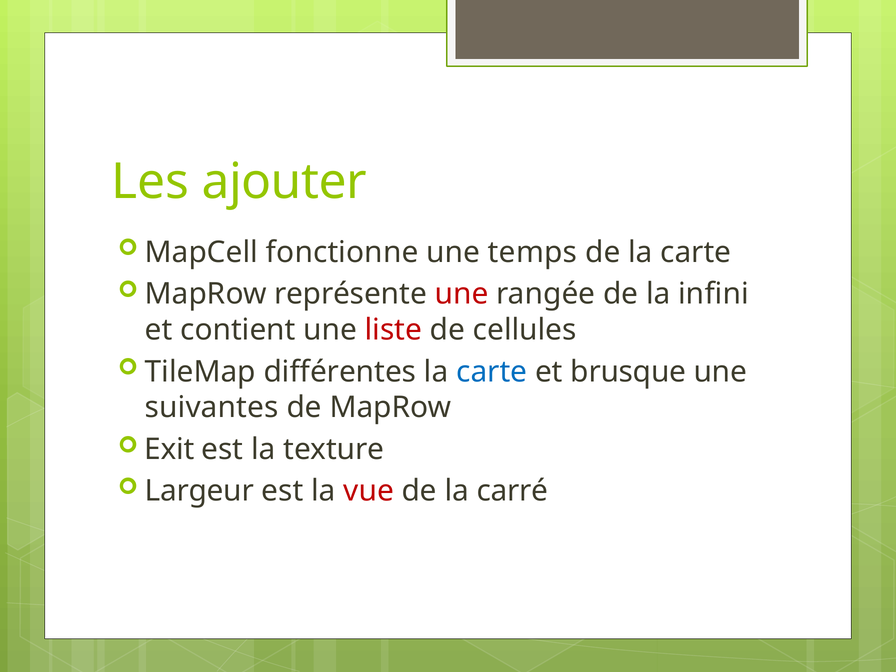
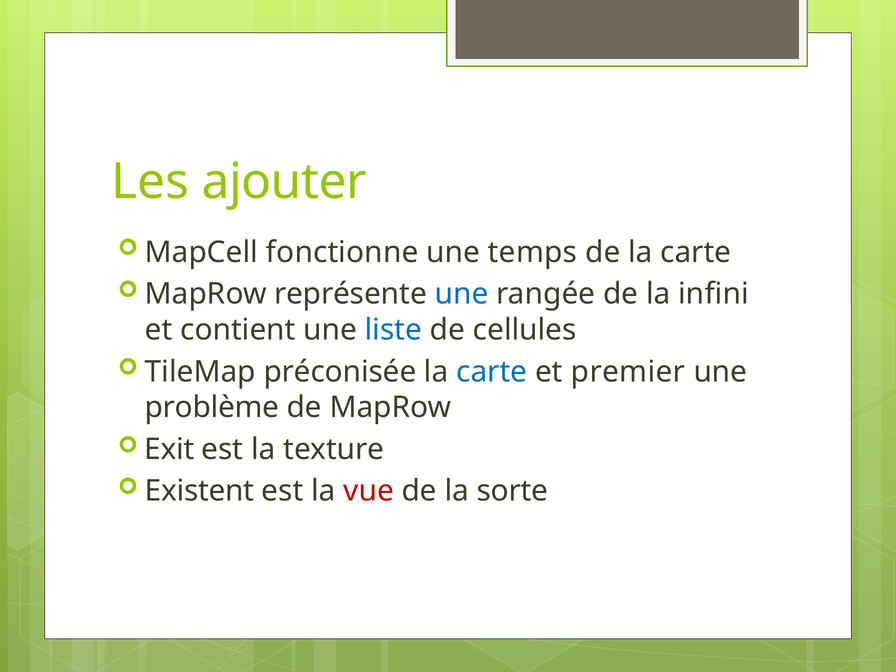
une colour: red -> blue (462, 294)
liste colour: red -> blue (393, 330)
différentes: différentes -> préconisée (340, 372)
brusque: brusque -> premier (628, 372)
suivantes: suivantes -> problème (212, 407)
Largeur: Largeur -> Existent (199, 491)
carré: carré -> sorte (512, 491)
